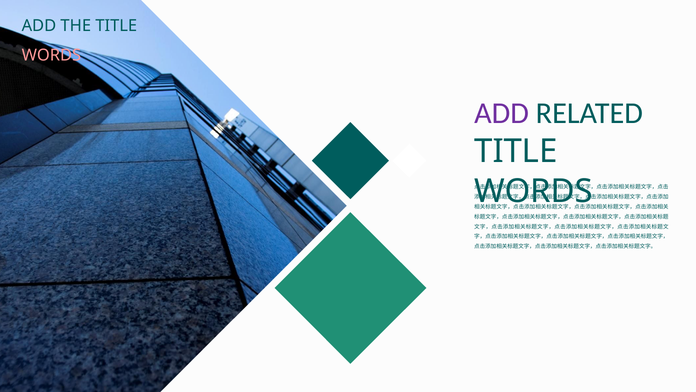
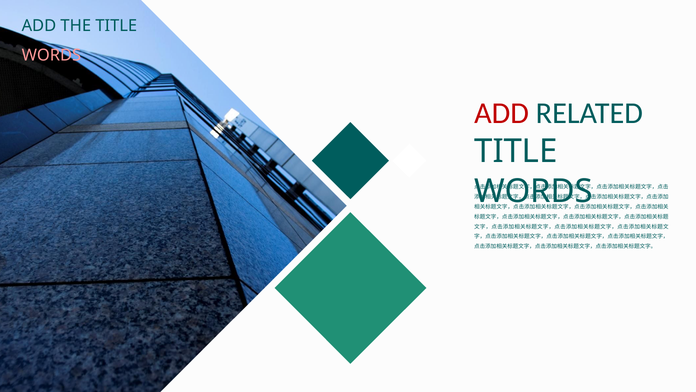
ADD colour: purple -> red (502, 113)
